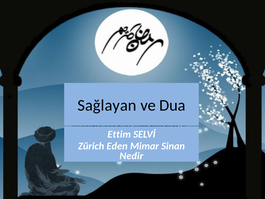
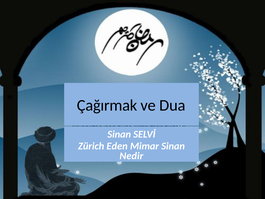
Sağlayan: Sağlayan -> Çağırmak (107, 105)
Ettim: Ettim -> Sinan (119, 134)
